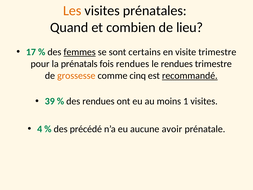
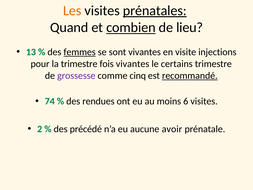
prénatales underline: none -> present (155, 11)
combien underline: none -> present (131, 28)
17: 17 -> 13 (31, 52)
sont certains: certains -> vivantes (145, 52)
visite trimestre: trimestre -> injections (217, 52)
la prénatals: prénatals -> trimestre (79, 64)
fois rendues: rendues -> vivantes (133, 64)
le rendues: rendues -> certains (177, 64)
grossesse colour: orange -> purple (76, 76)
39: 39 -> 74 (50, 101)
1: 1 -> 6 (186, 101)
4: 4 -> 2 (40, 129)
